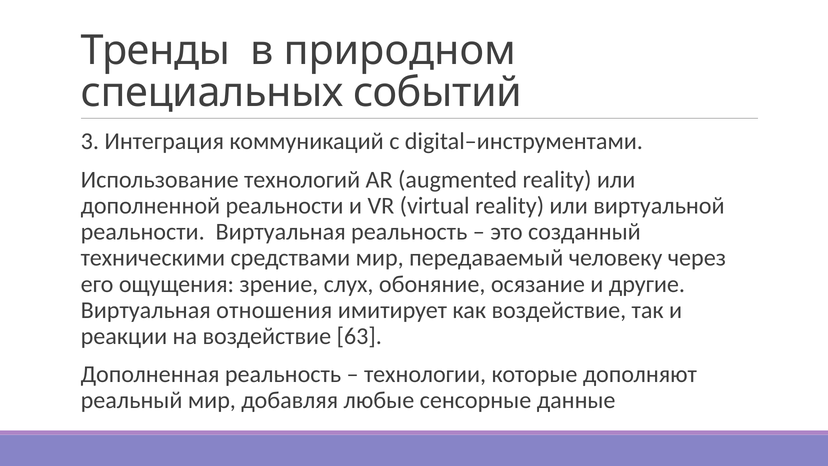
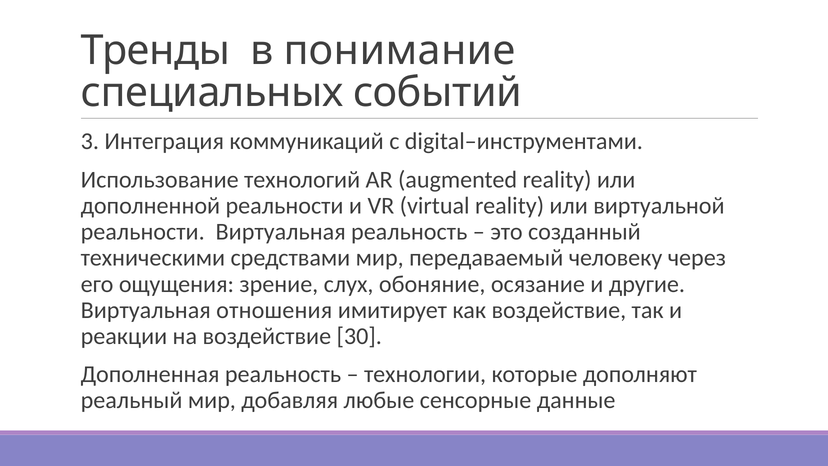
природном: природном -> понимание (400, 51)
63: 63 -> 30 (359, 336)
